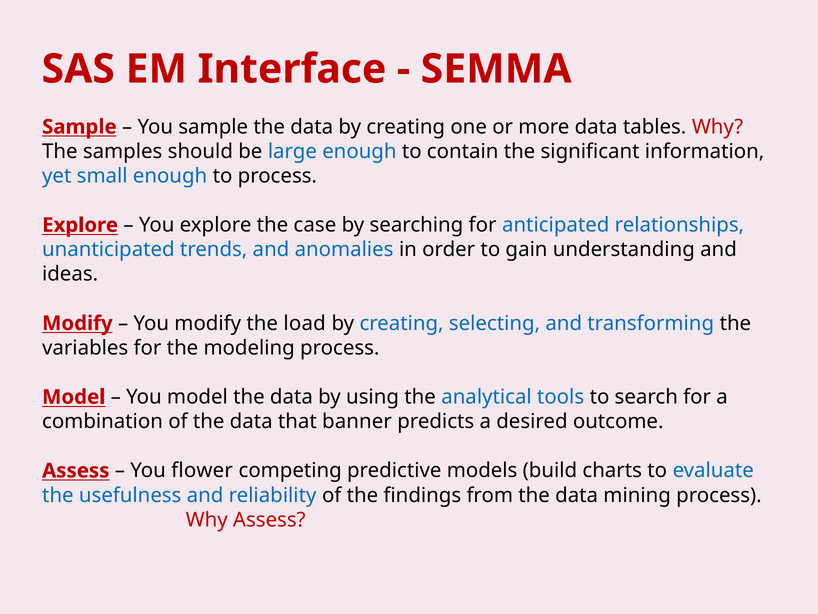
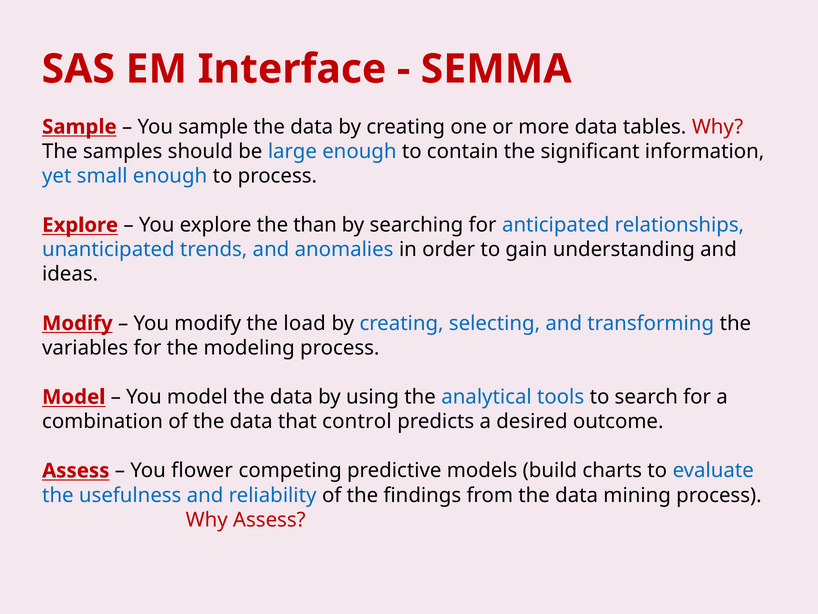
case: case -> than (315, 225)
banner: banner -> control (357, 421)
